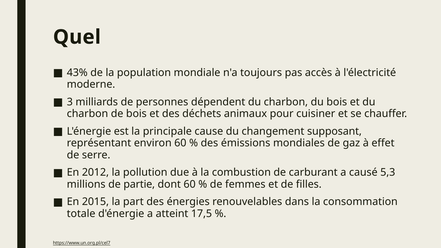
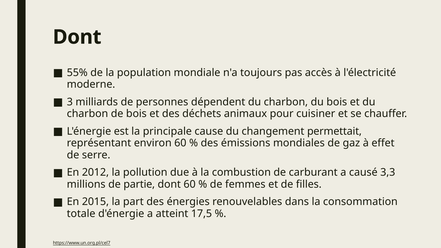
Quel: Quel -> Dont (77, 37)
43%: 43% -> 55% (77, 73)
supposant: supposant -> permettait (334, 131)
5,3: 5,3 -> 3,3 (388, 173)
